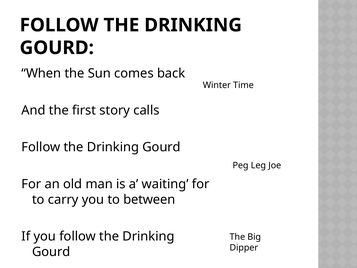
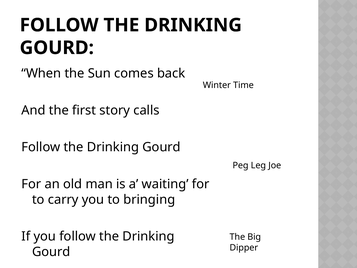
between: between -> bringing (149, 199)
